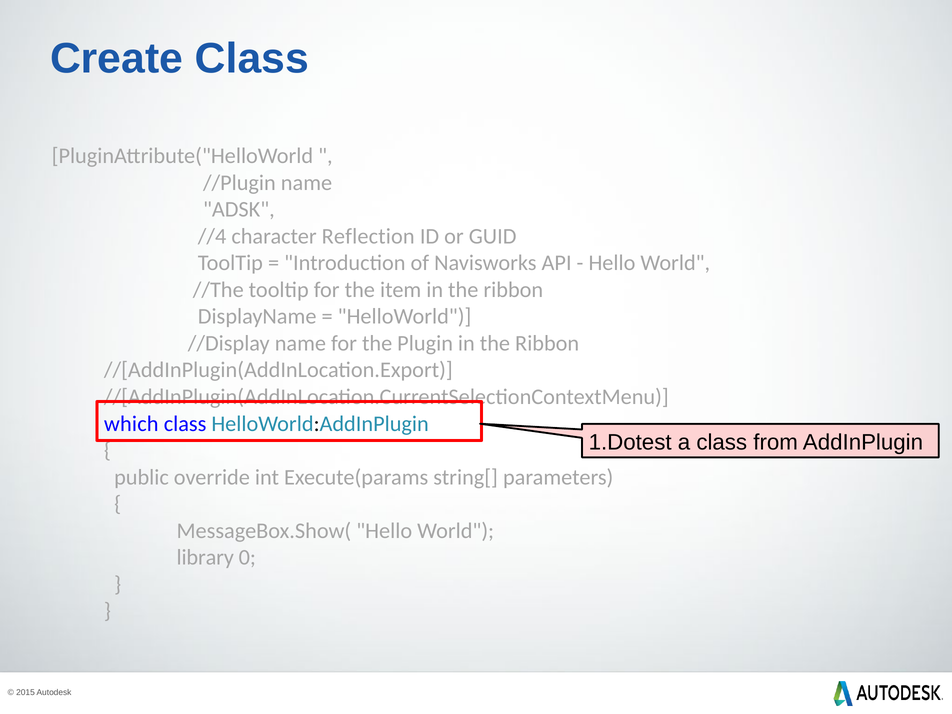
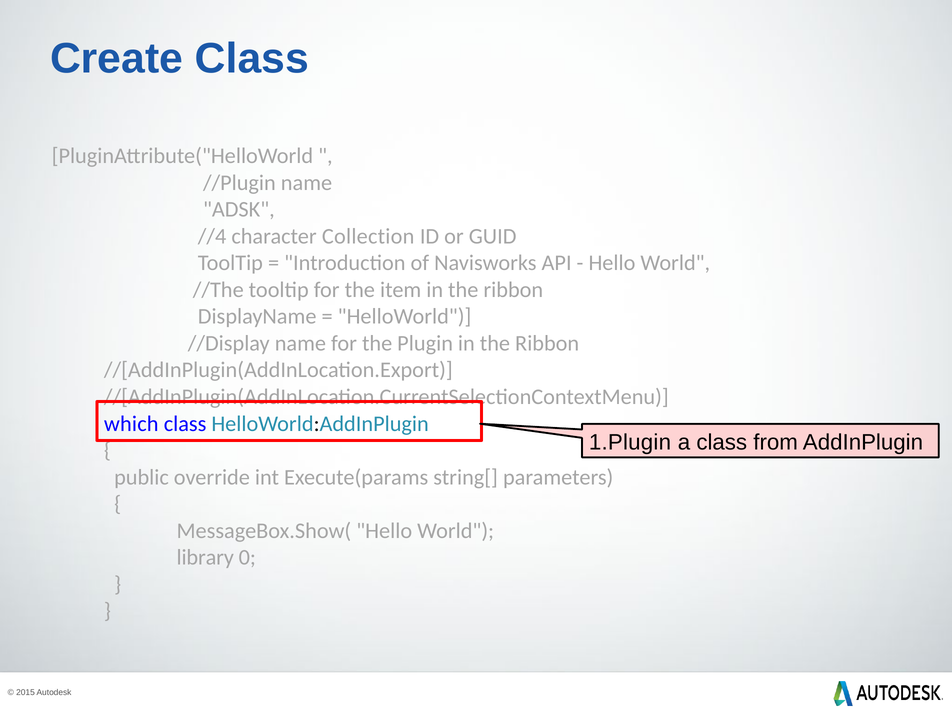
Reflection: Reflection -> Collection (368, 236)
1.Dotest: 1.Dotest -> 1.Plugin (630, 442)
